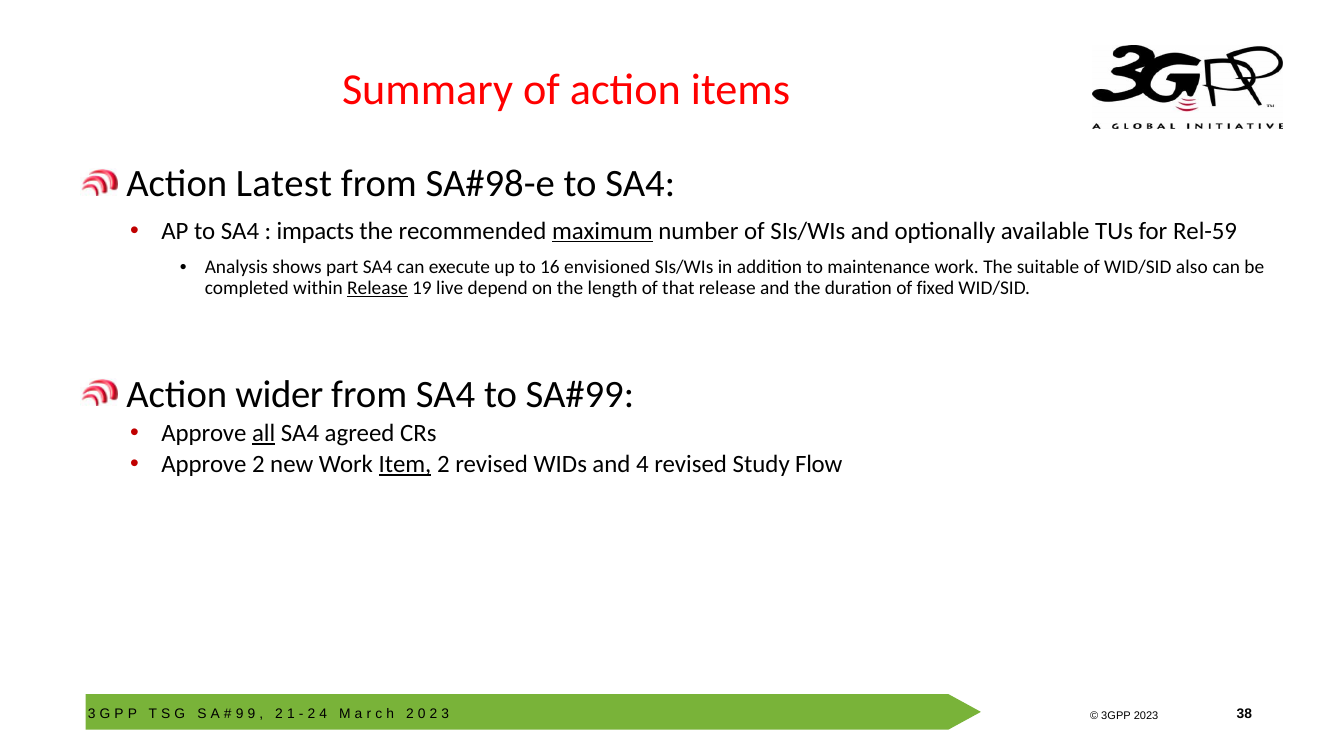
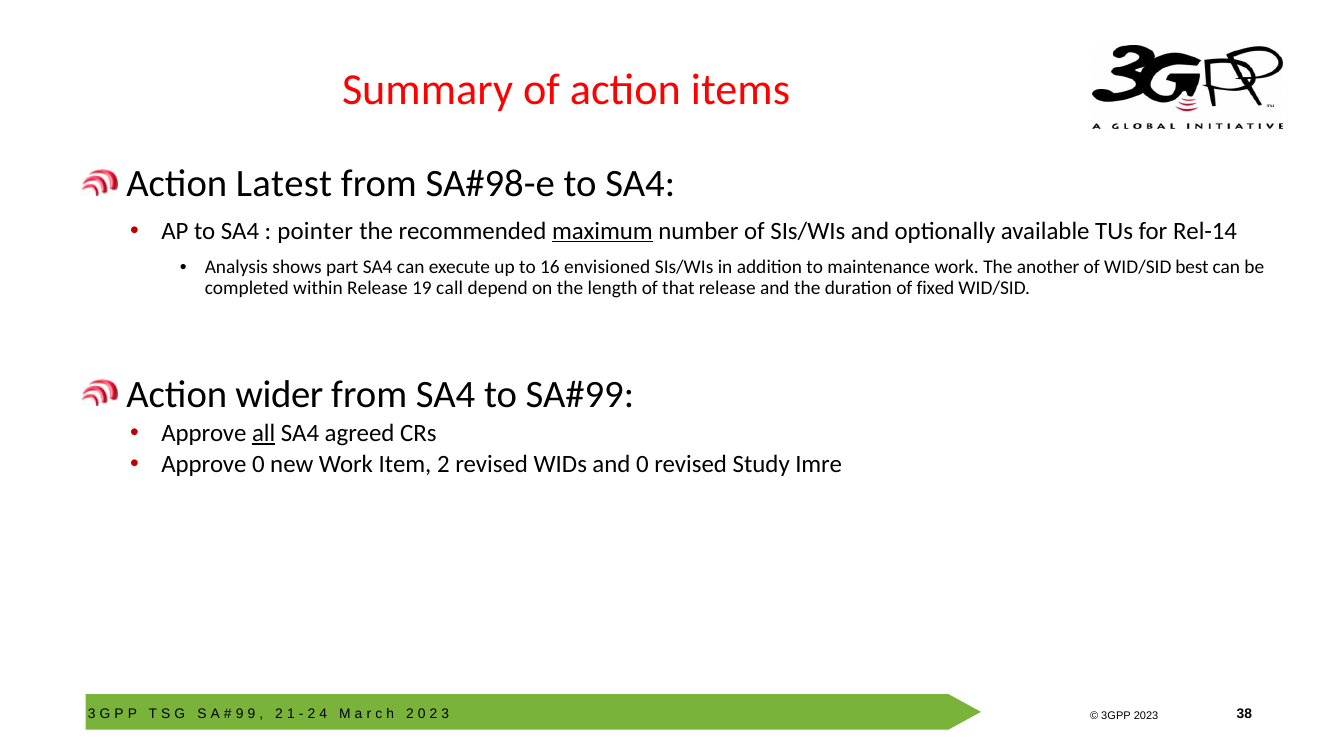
impacts: impacts -> pointer (315, 231)
Rel-59: Rel-59 -> Rel-14 (1205, 231)
suitable: suitable -> another (1048, 267)
also: also -> best (1192, 267)
Release underline: present -> none (377, 288)
live: live -> call (450, 288)
Approve 2: 2 -> 0 (258, 464)
Item underline: present -> none (405, 464)
and 4: 4 -> 0 (642, 464)
Flow: Flow -> Imre (819, 464)
